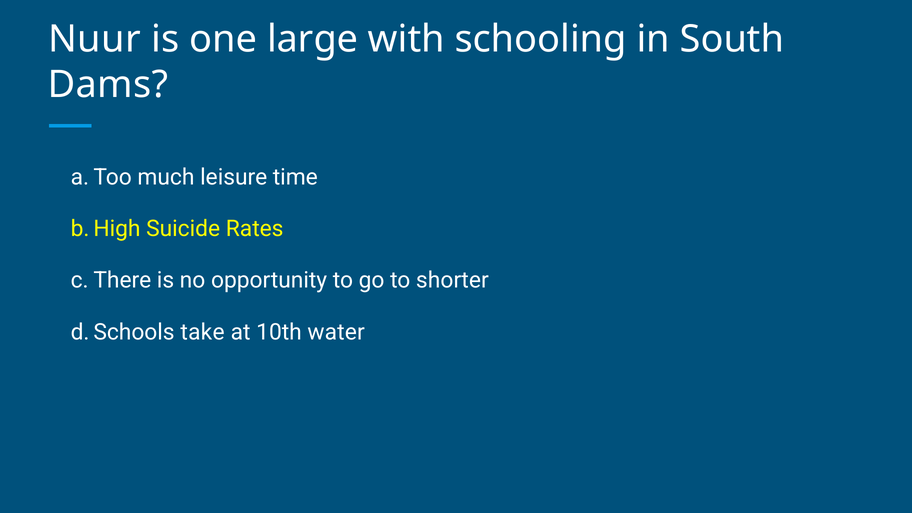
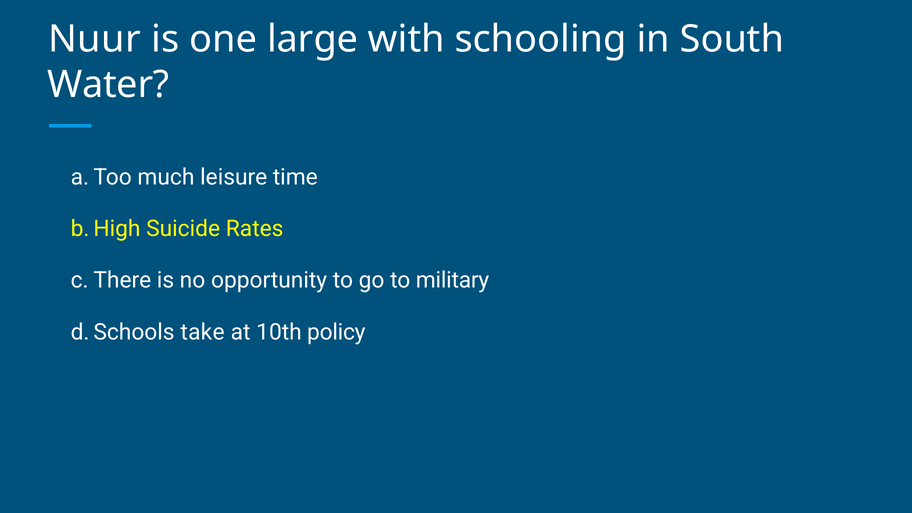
Dams: Dams -> Water (108, 85)
shorter: shorter -> military (453, 280)
water: water -> policy (336, 332)
